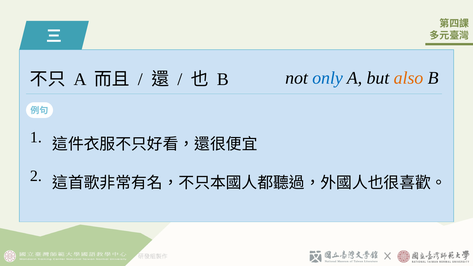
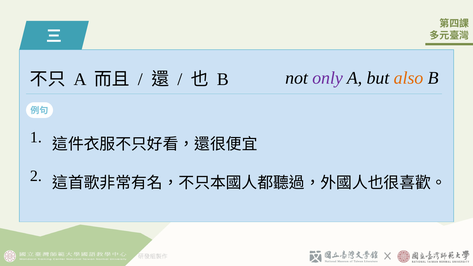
only colour: blue -> purple (328, 78)
